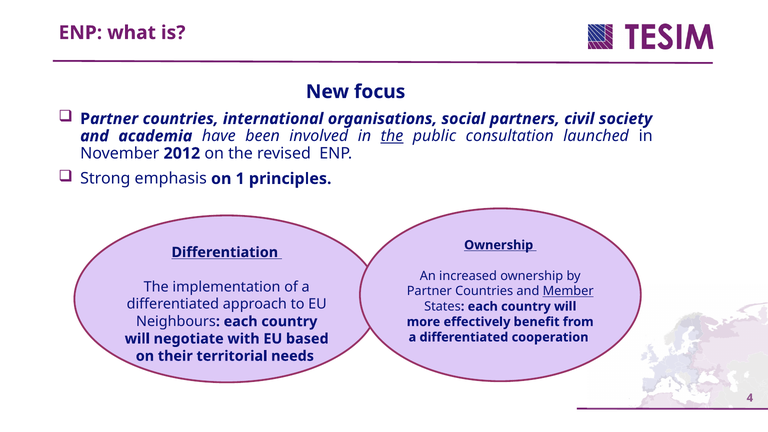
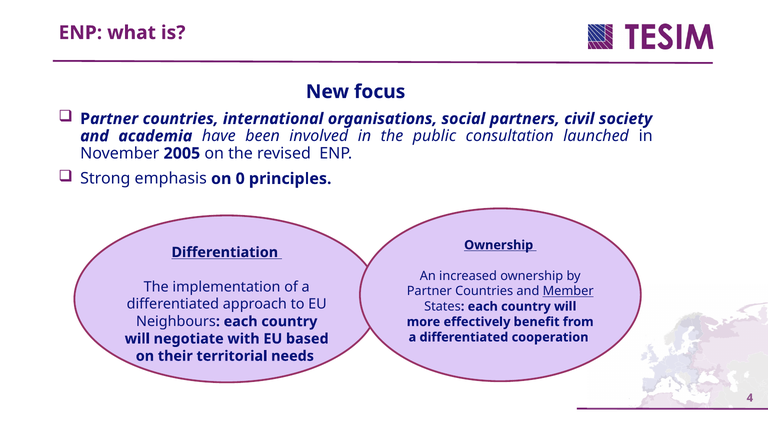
the underline: present -> none (392, 136)
2012: 2012 -> 2005 (182, 153)
1: 1 -> 0 (240, 179)
